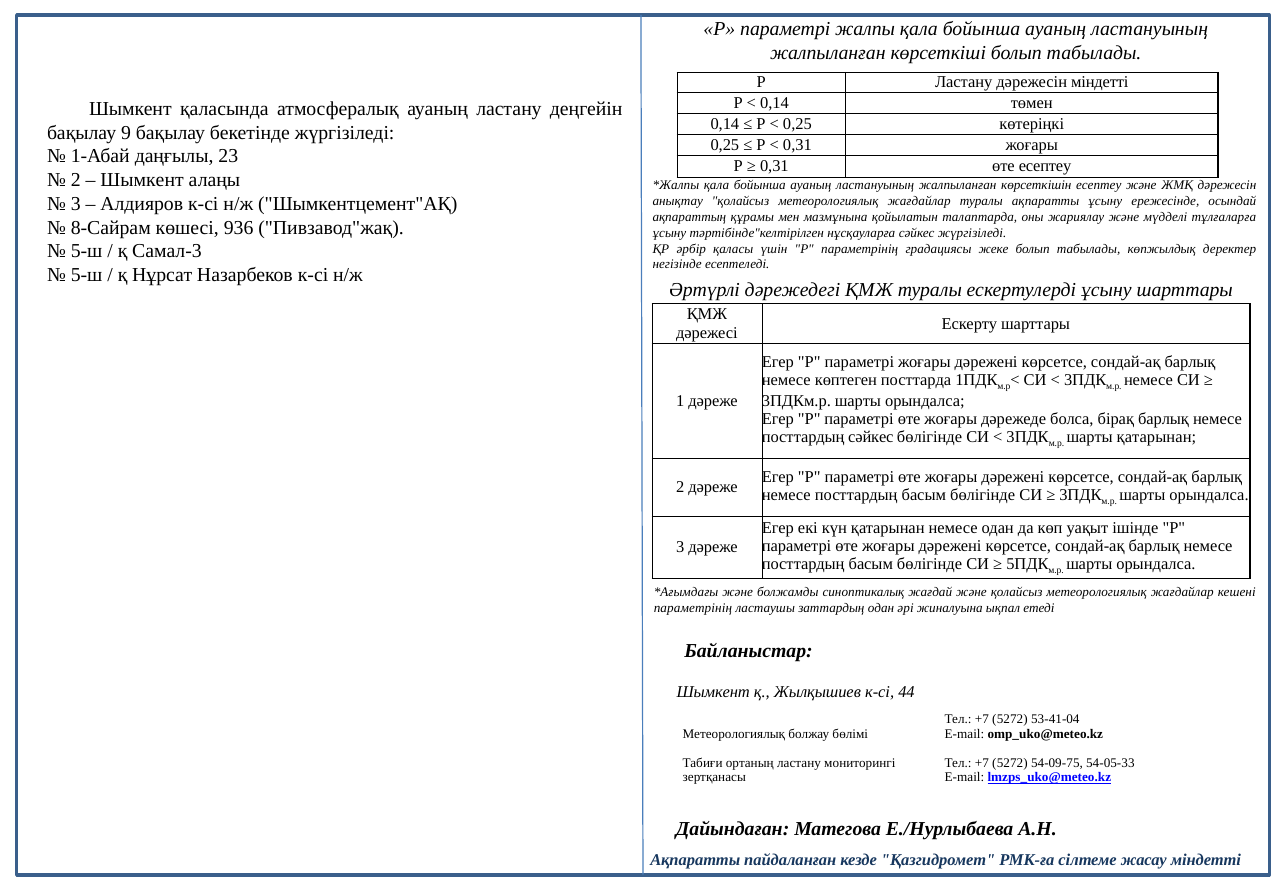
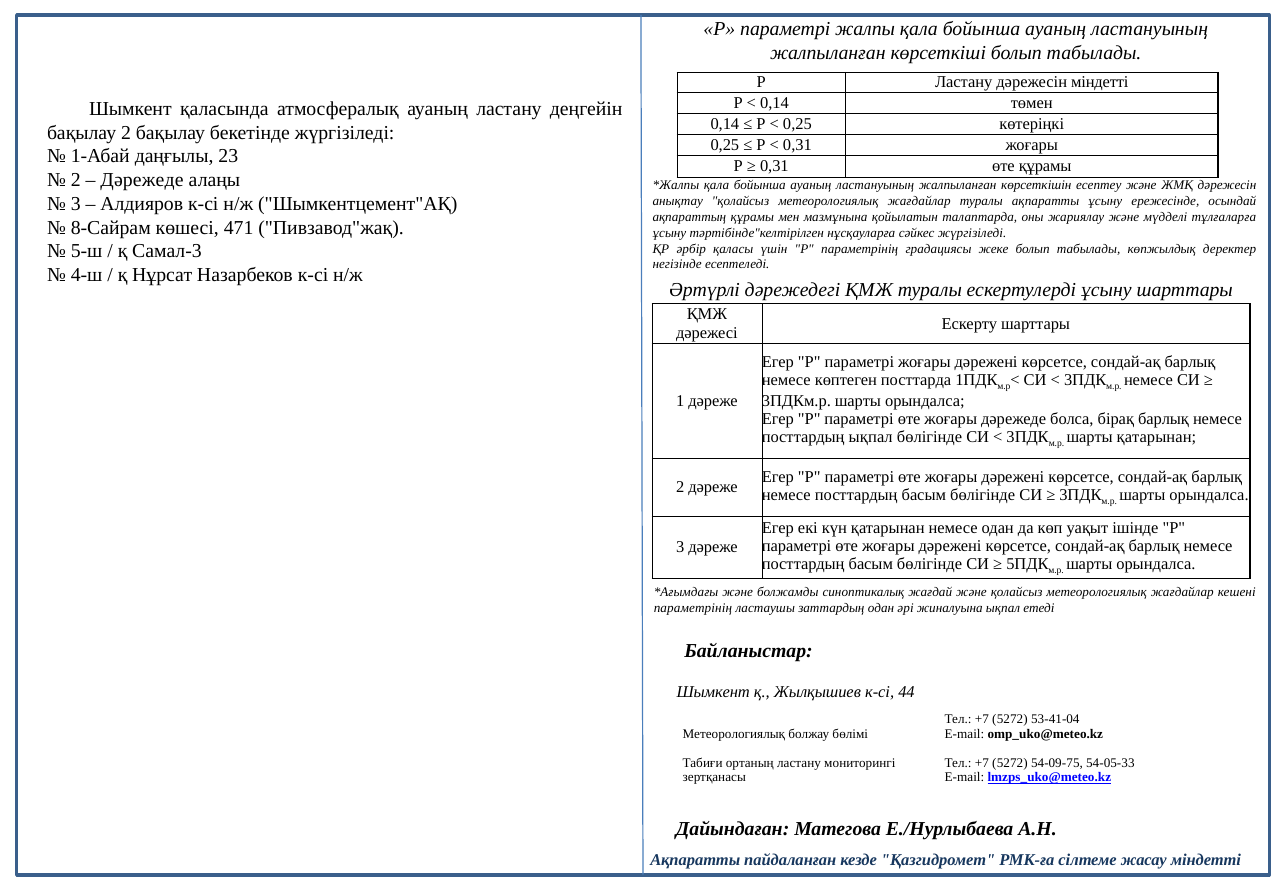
бақылау 9: 9 -> 2 (126, 133)
өте есептеу: есептеу -> құрамы (1045, 167)
Шымкент: Шымкент -> Дәрежеде (142, 180)
936: 936 -> 471 (239, 228)
5-ш: 5-ш -> 4-ш (87, 275)
посттардың сәйкес: сәйкес -> ықпал (871, 438)
